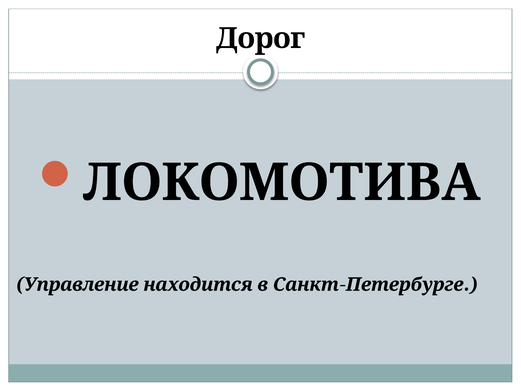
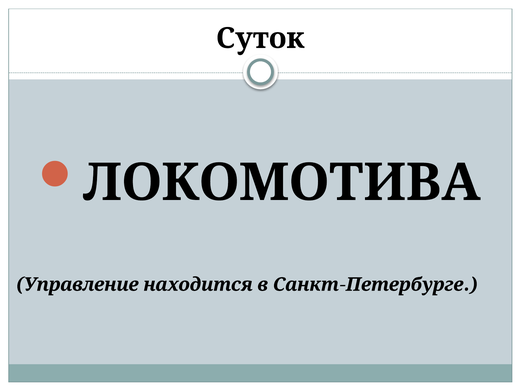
Дорог: Дорог -> Суток (260, 38)
